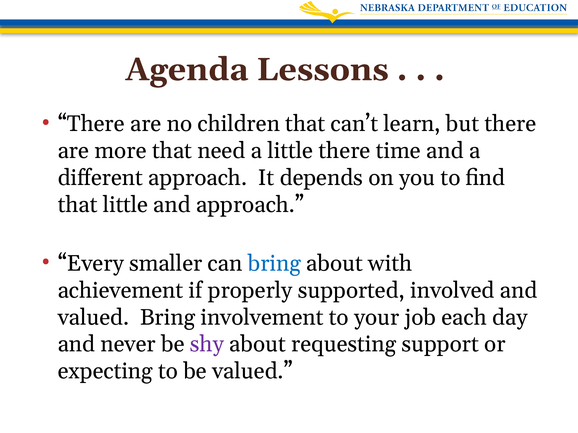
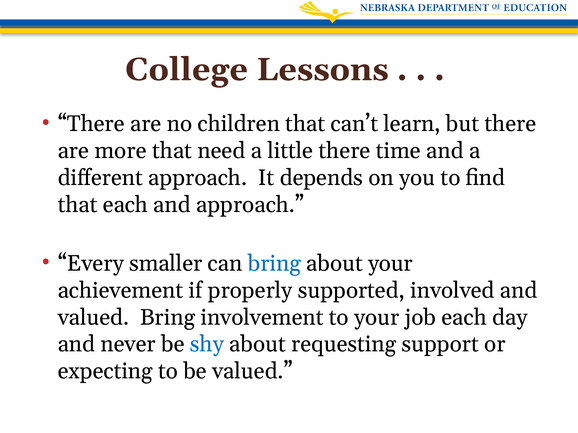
Agenda: Agenda -> College (187, 70)
that little: little -> each (126, 205)
about with: with -> your (390, 264)
shy colour: purple -> blue (207, 345)
